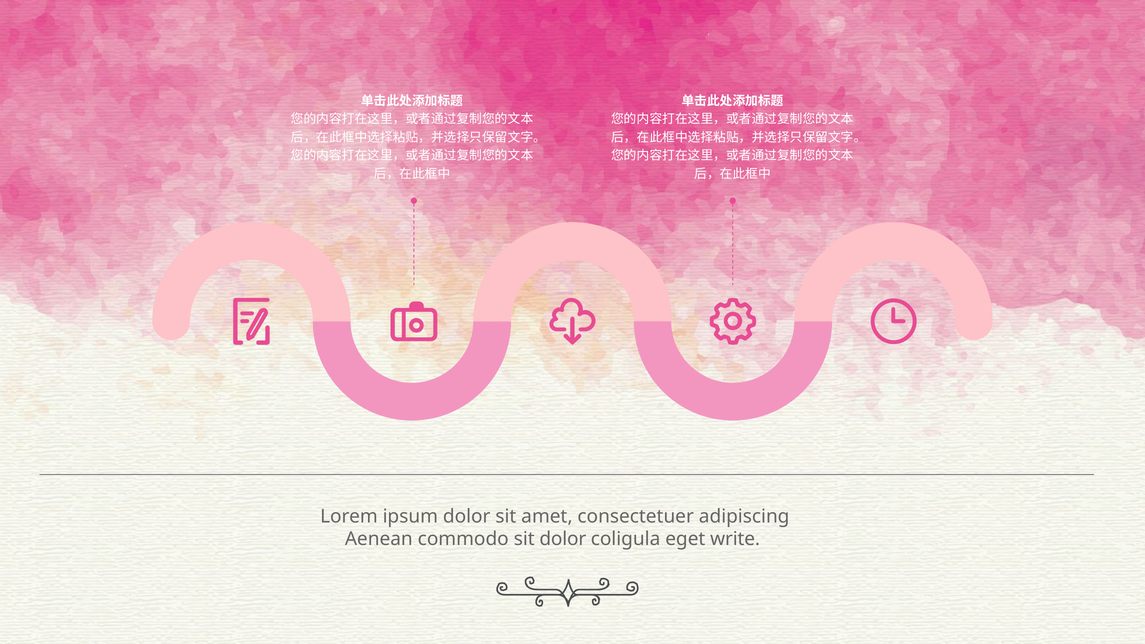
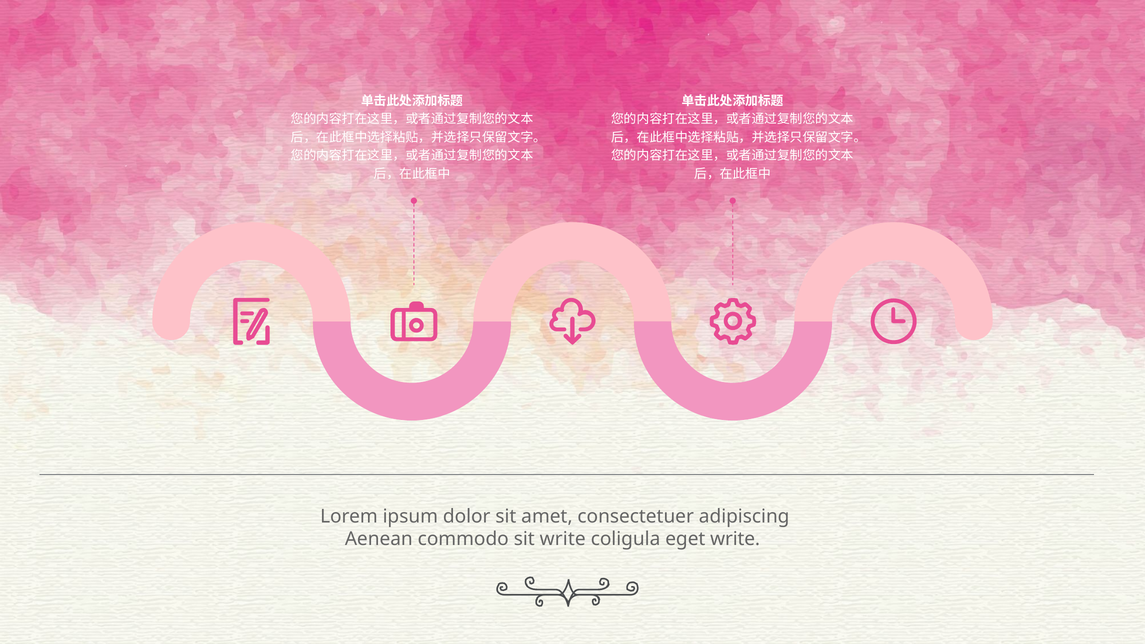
sit dolor: dolor -> write (563, 539)
